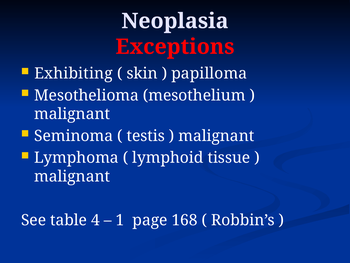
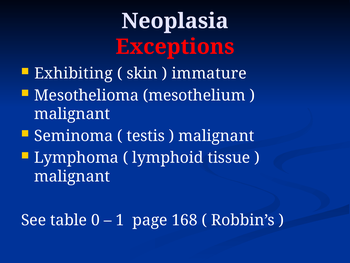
papilloma: papilloma -> immature (209, 73)
4: 4 -> 0 (95, 220)
